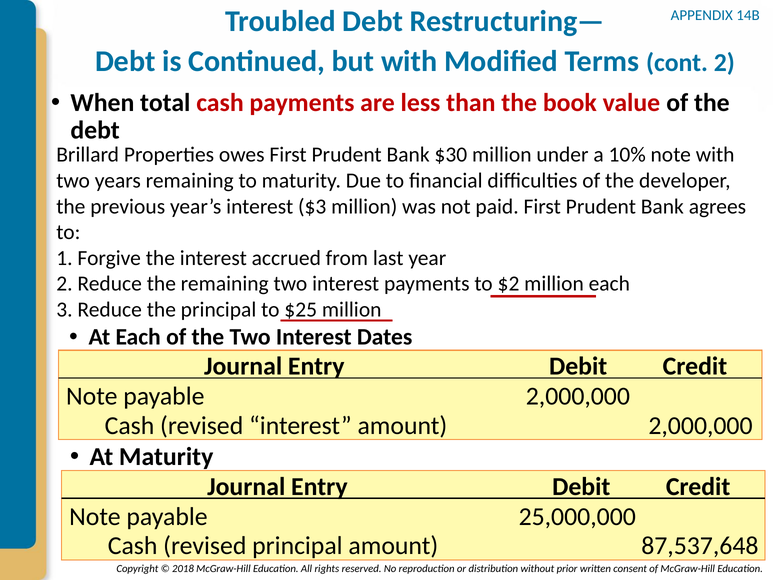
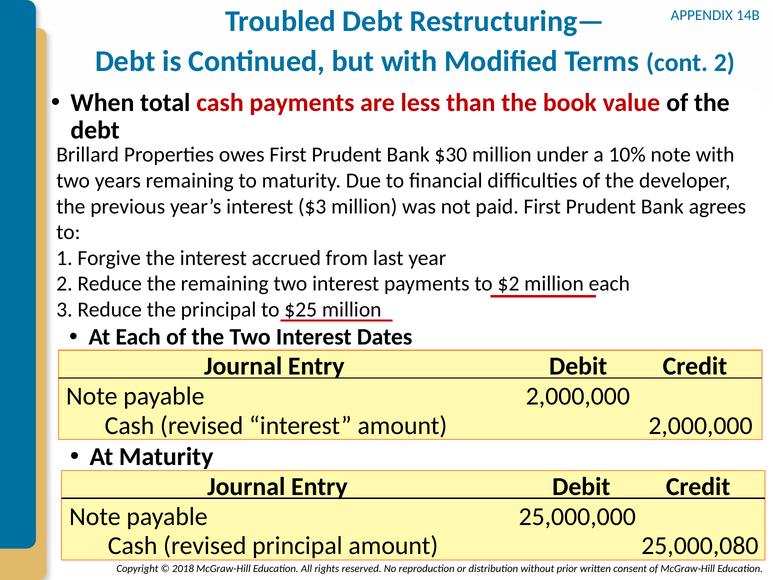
87,537,648: 87,537,648 -> 25,000,080 (700, 546)
